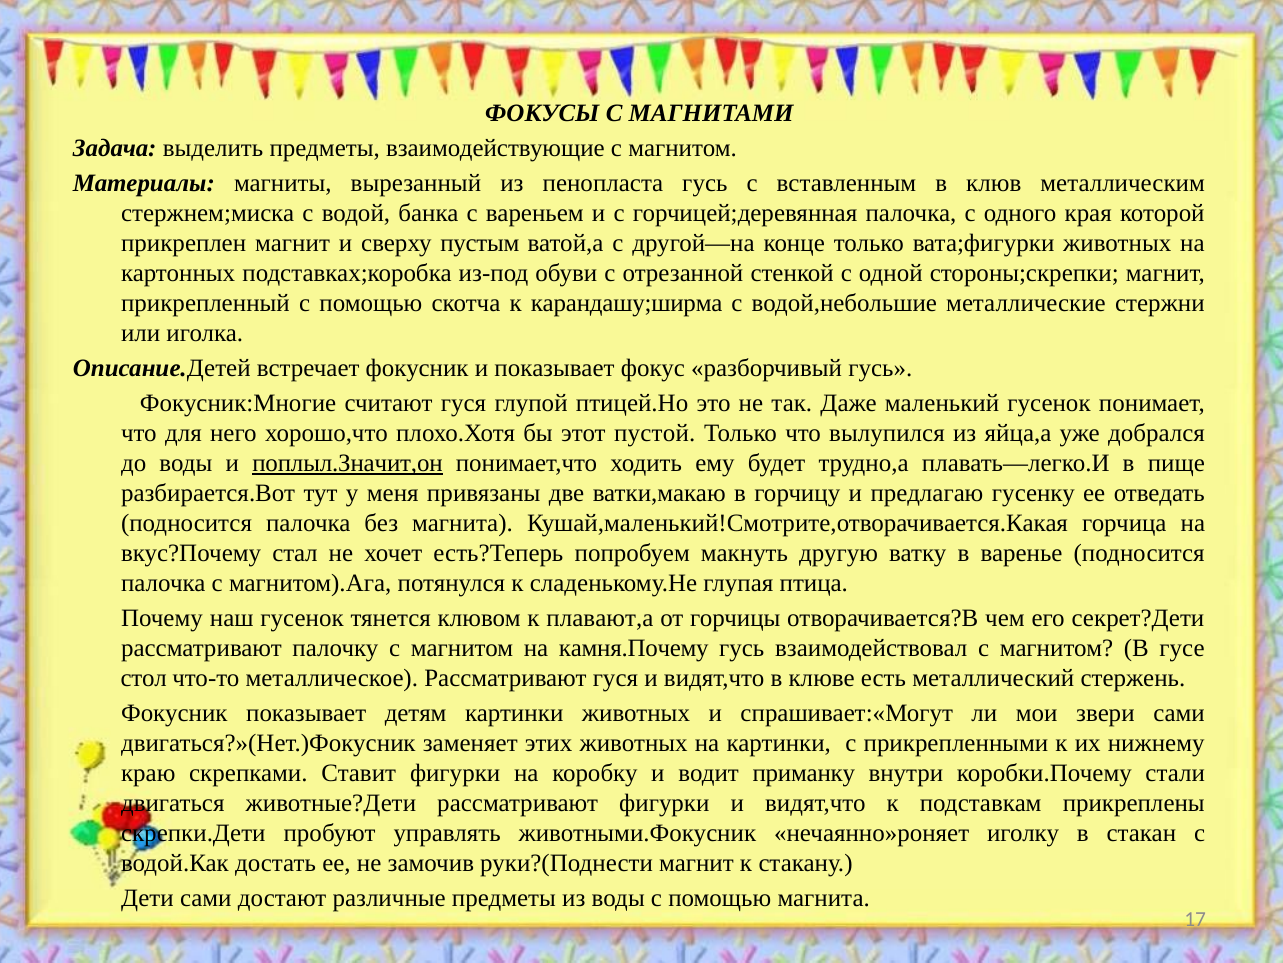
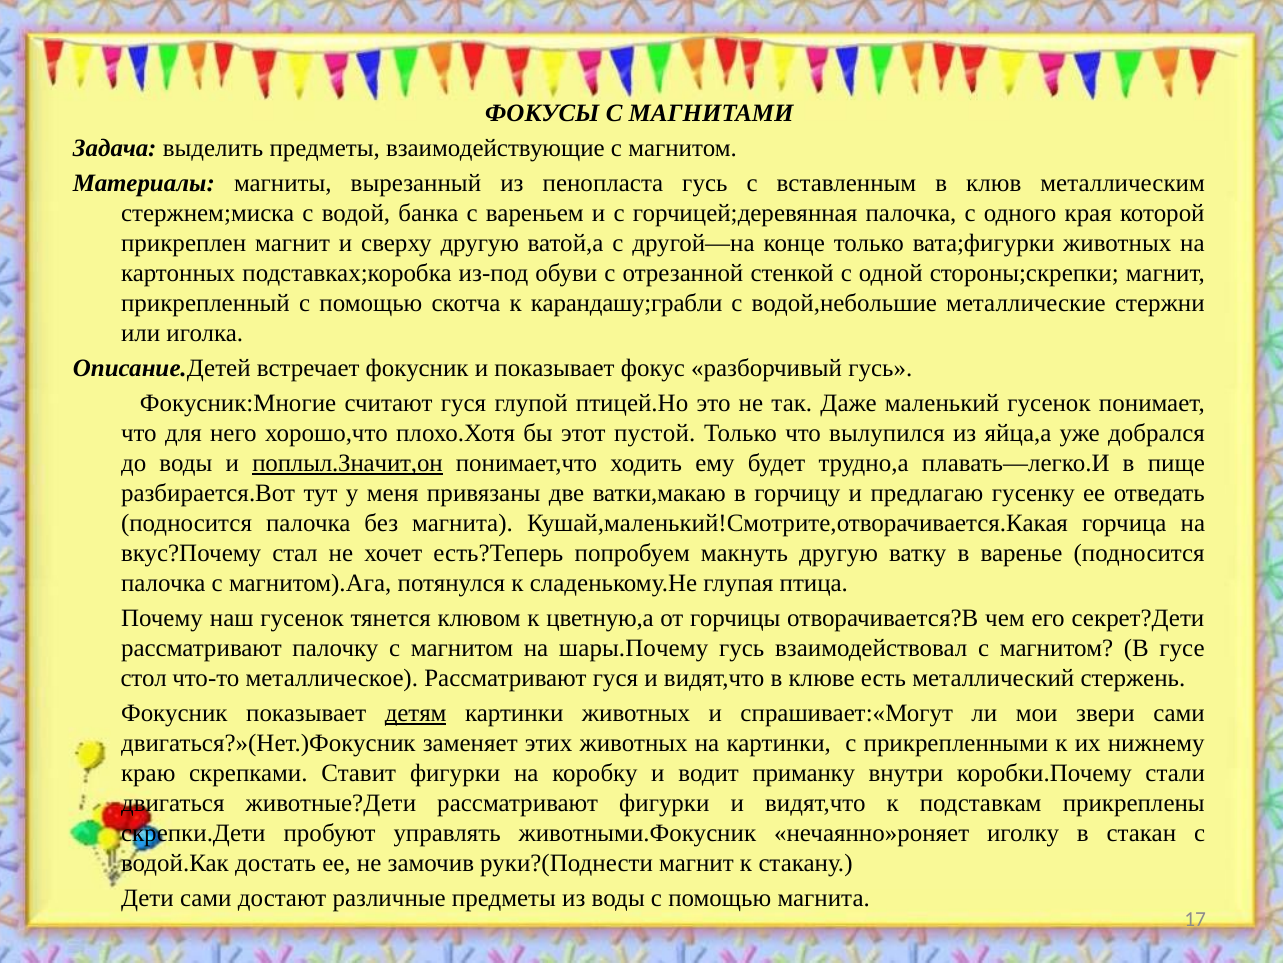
сверху пустым: пустым -> другую (480, 243)
карандашу;ширма: карандашу;ширма -> карандашу;грабли (627, 303)
плавают,а: плавают,а -> цветную,а (600, 618)
камня.Почему: камня.Почему -> шары.Почему (634, 648)
детям underline: none -> present (416, 712)
